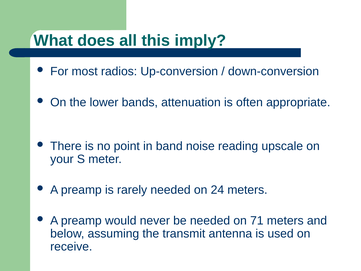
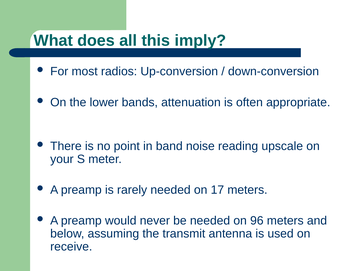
24: 24 -> 17 (217, 190)
71: 71 -> 96 (257, 221)
